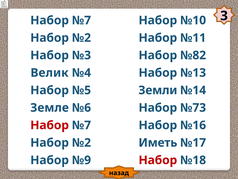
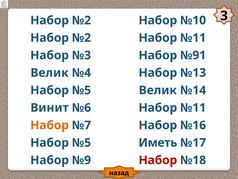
№7: №7 -> №2 (81, 20)
№82: №82 -> №91 (193, 55)
Земли: Земли -> Велик (158, 90)
Земле: Земле -> Винит (50, 107)
№73: №73 -> №11 (193, 107)
Набор colour: red -> orange (50, 125)
№2: №2 -> №5 (81, 142)
